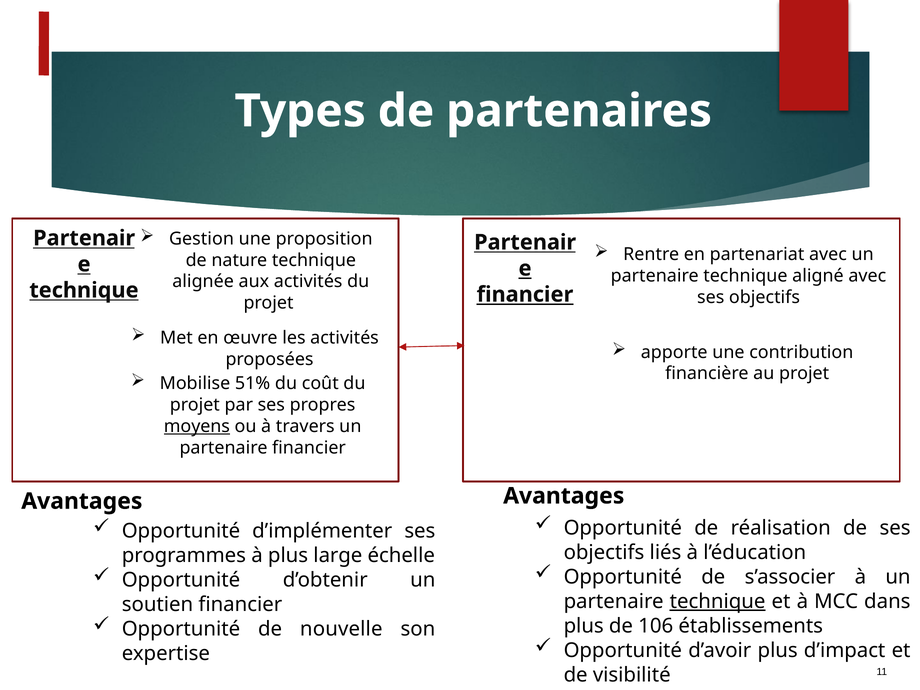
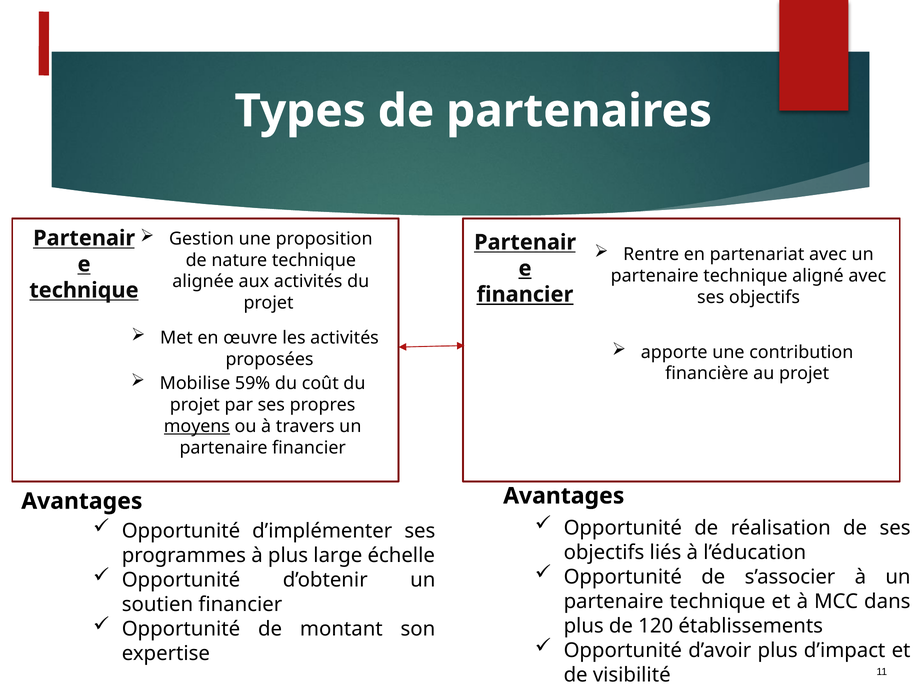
51%: 51% -> 59% (253, 383)
technique underline: present -> none (718, 601)
nouvelle: nouvelle -> montant (341, 629)
106: 106 -> 120 (656, 626)
